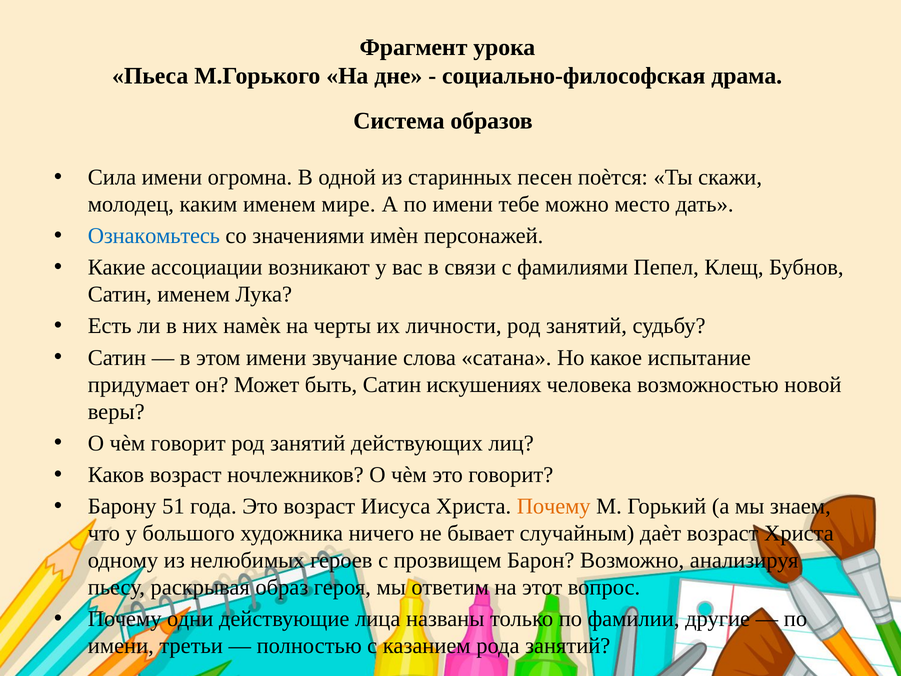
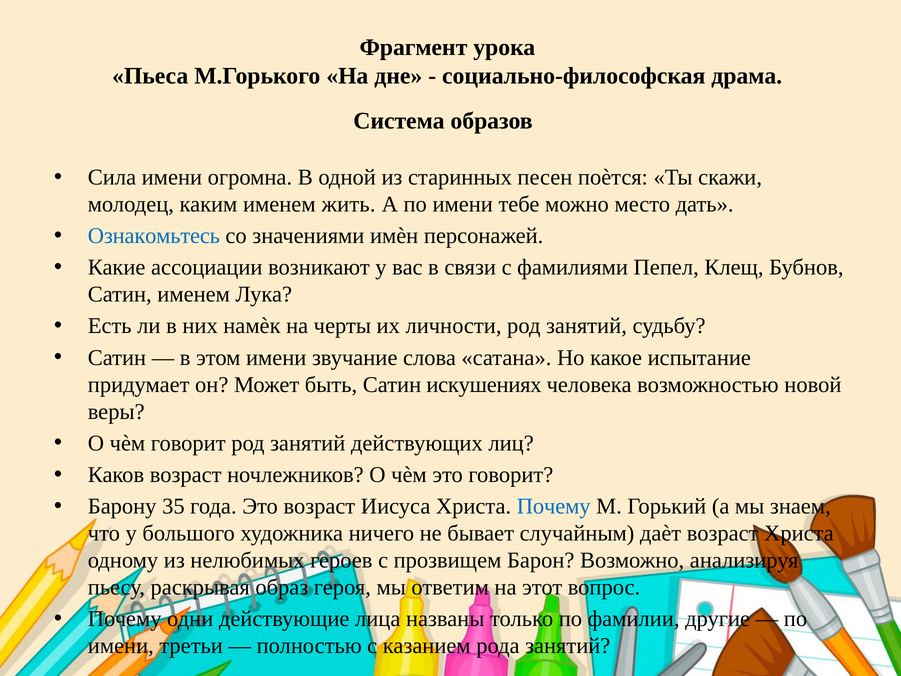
мире: мире -> жить (349, 204)
51: 51 -> 35 (173, 506)
Почему colour: orange -> blue (554, 506)
